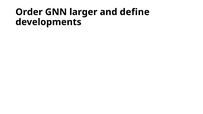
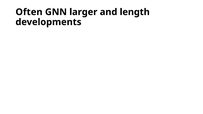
Order: Order -> Often (29, 12)
define: define -> length (135, 12)
